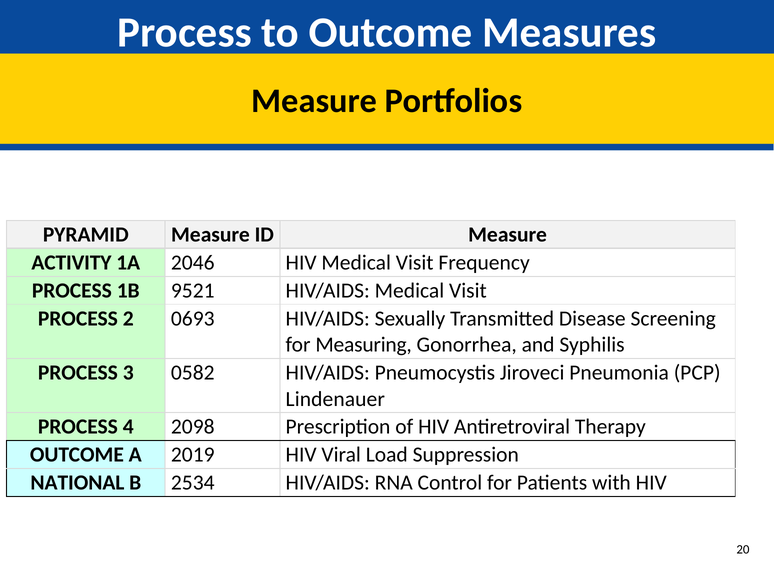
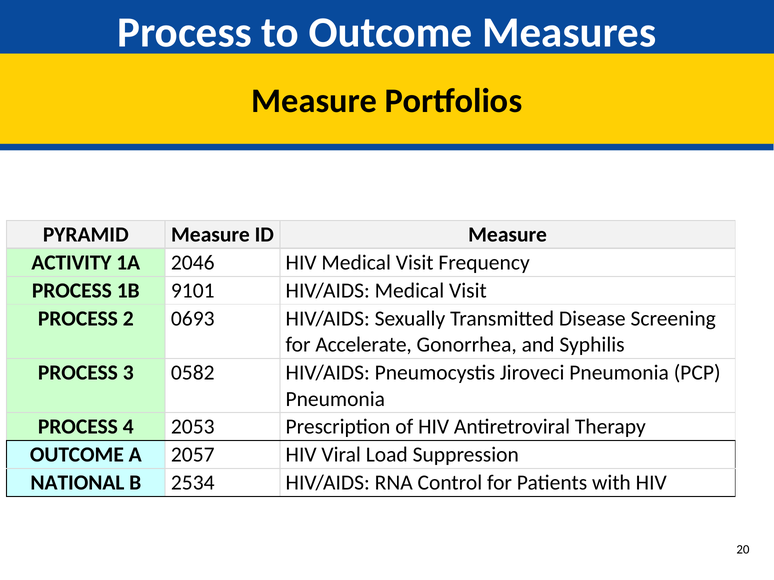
9521: 9521 -> 9101 (193, 291)
Measuring: Measuring -> Accelerate (364, 345)
Lindenauer: Lindenauer -> Pneumonia (335, 399)
2098: 2098 -> 2053 (193, 427)
2019: 2019 -> 2057 (193, 455)
